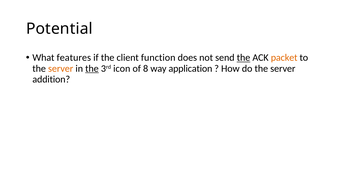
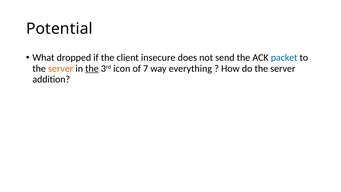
features: features -> dropped (74, 58)
function: function -> insecure (158, 58)
the underline: present -> none (243, 58)
packet colour: orange -> blue (284, 58)
8: 8 -> 7 (146, 68)
application: application -> everything (190, 68)
